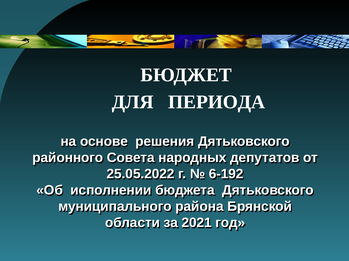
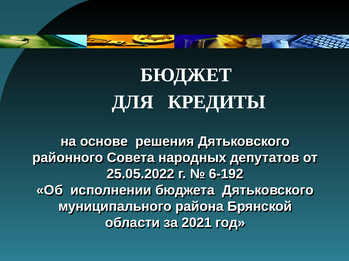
ПЕРИОДА: ПЕРИОДА -> КРЕДИТЫ (217, 102)
